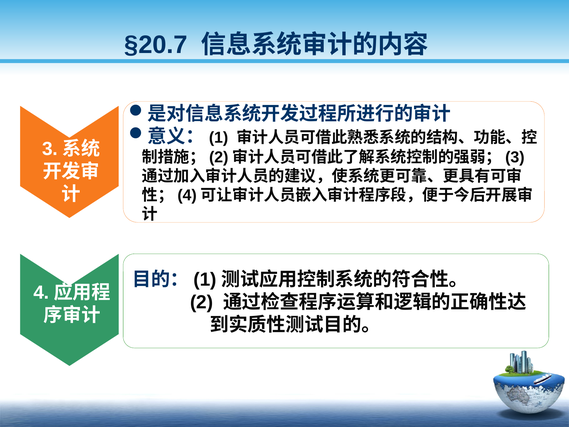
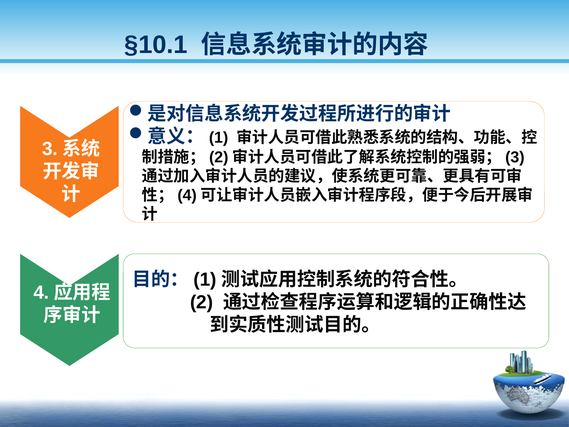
§20.7: §20.7 -> §10.1 (156, 45)
